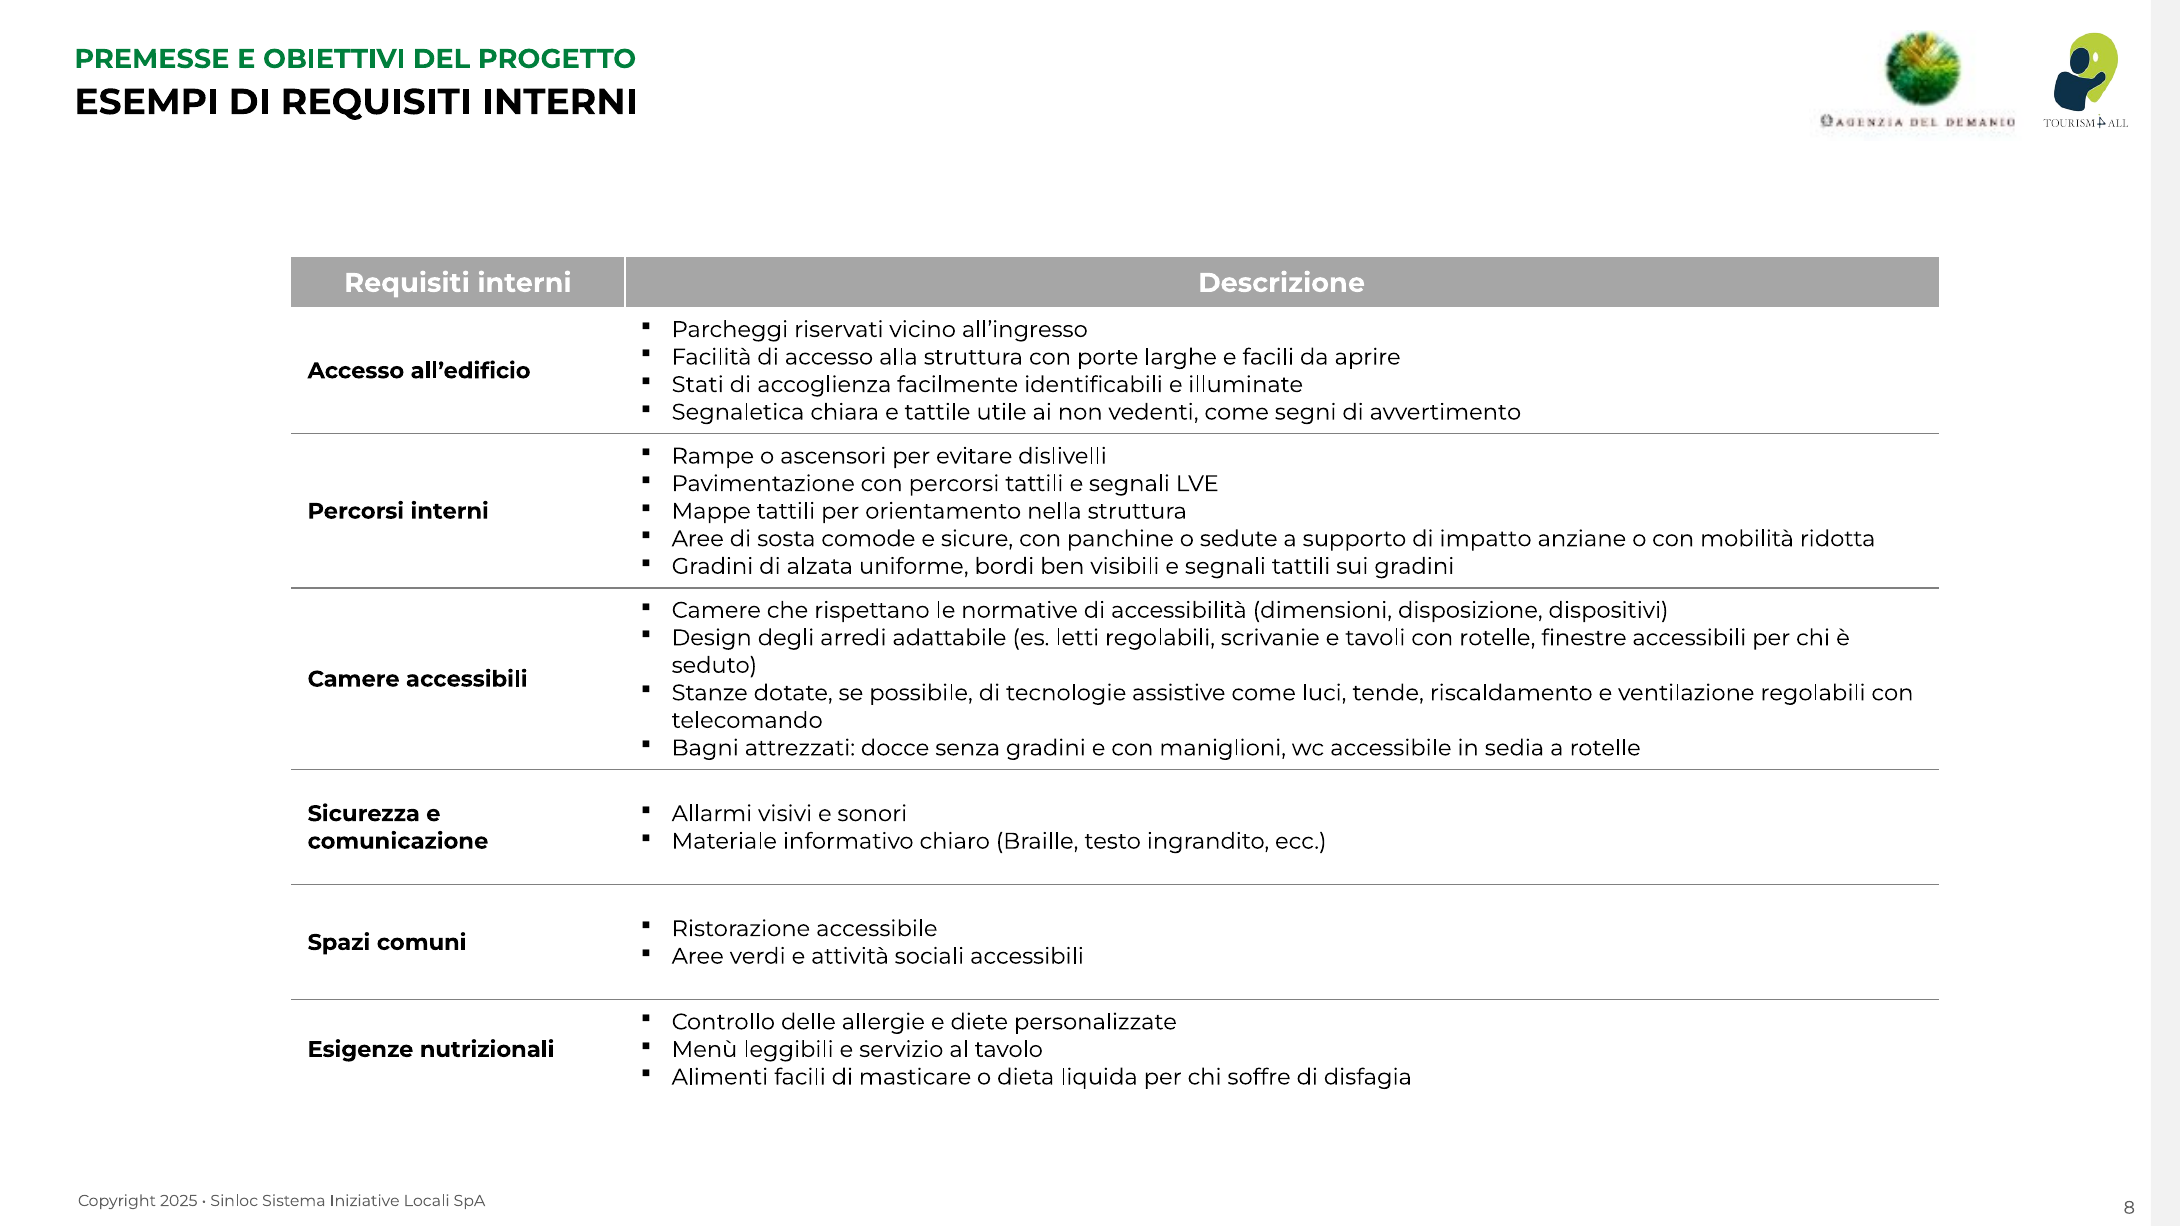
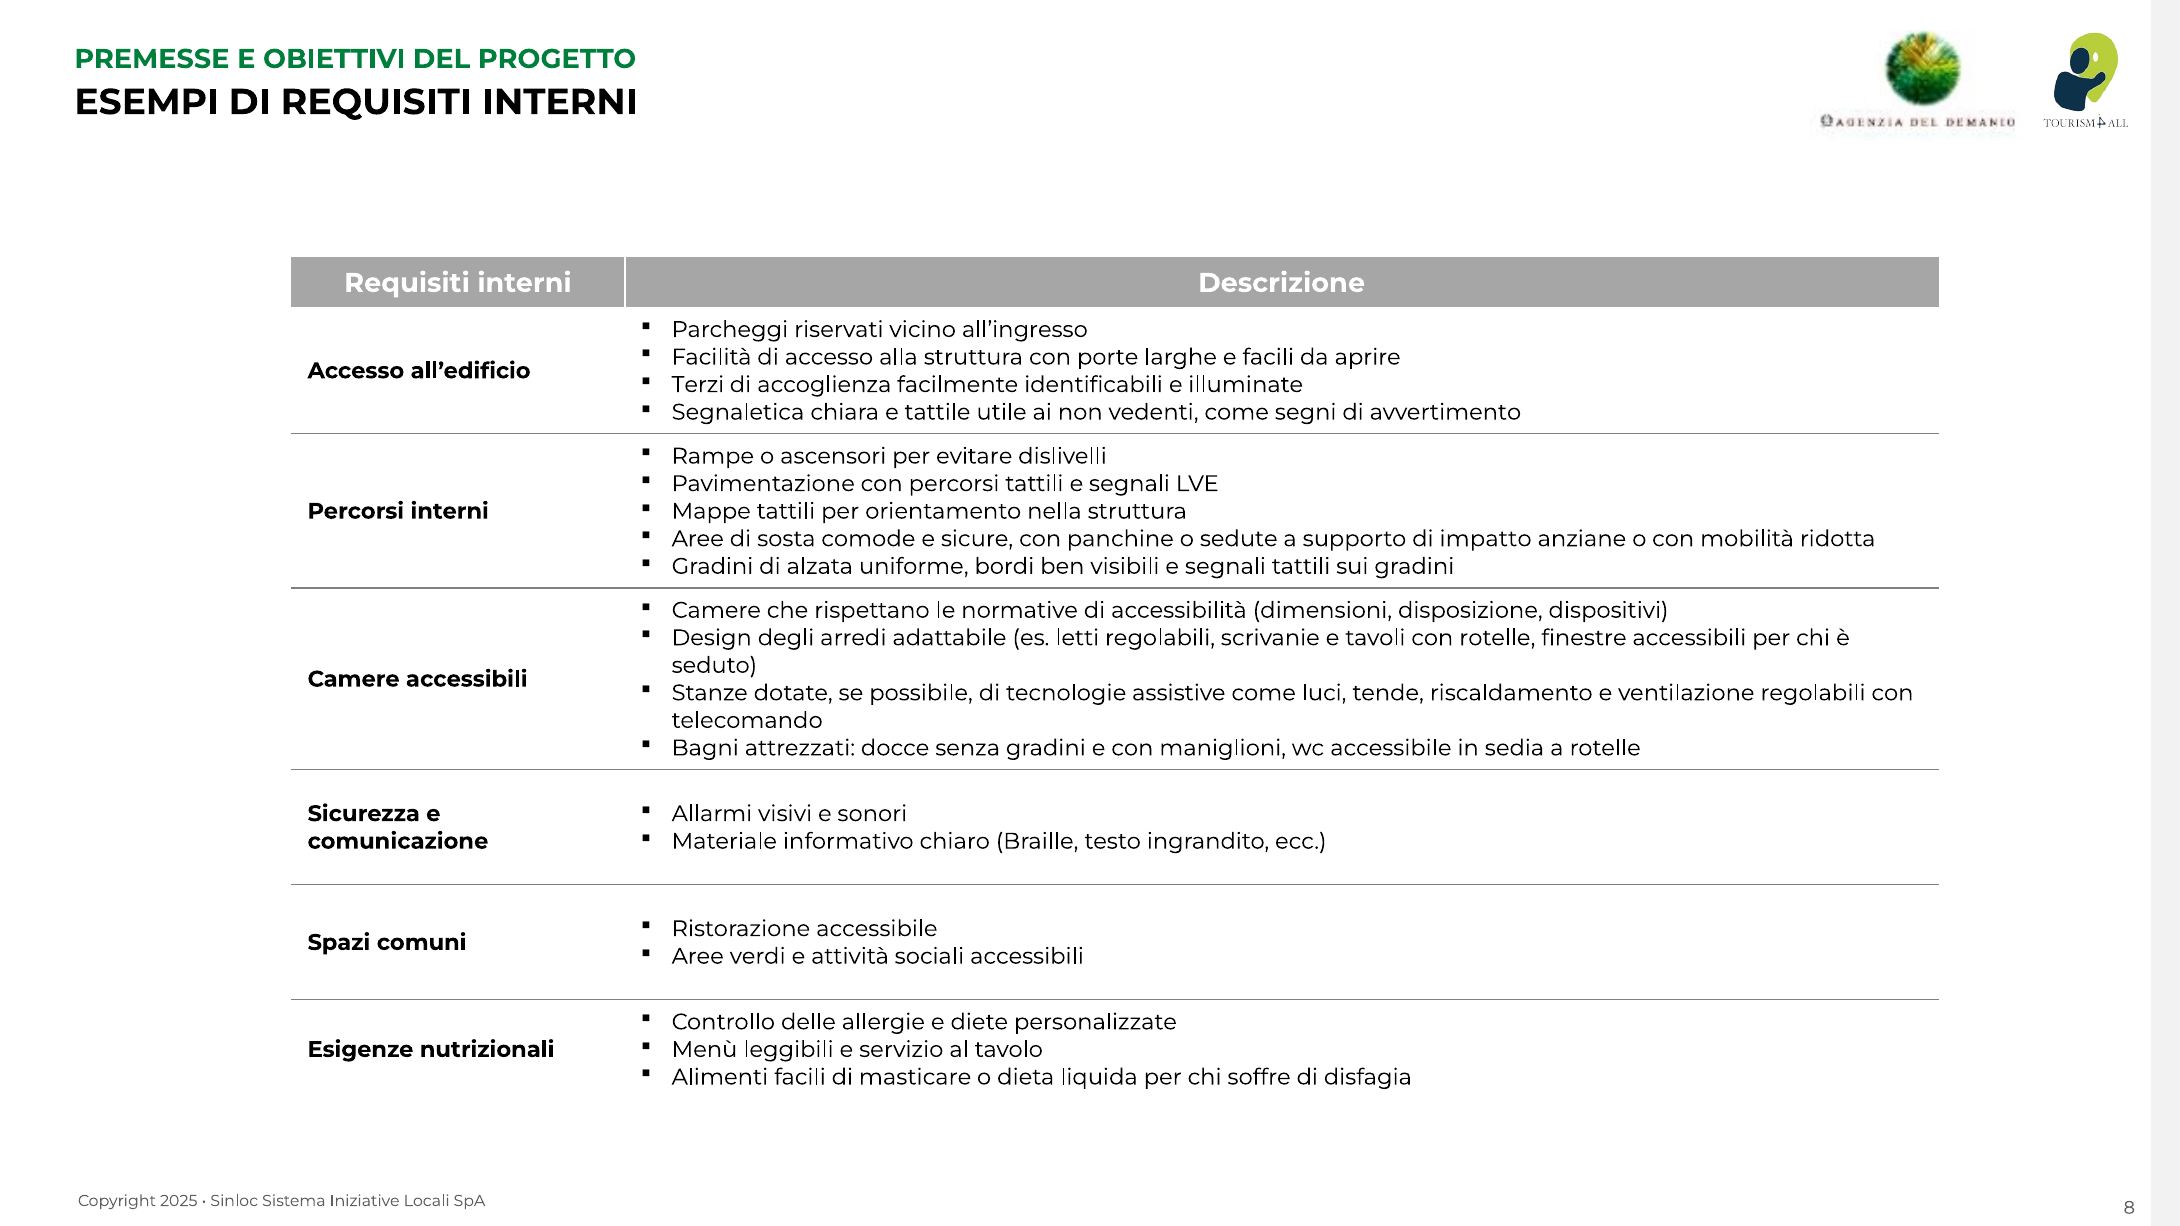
Stati: Stati -> Terzi (698, 385)
